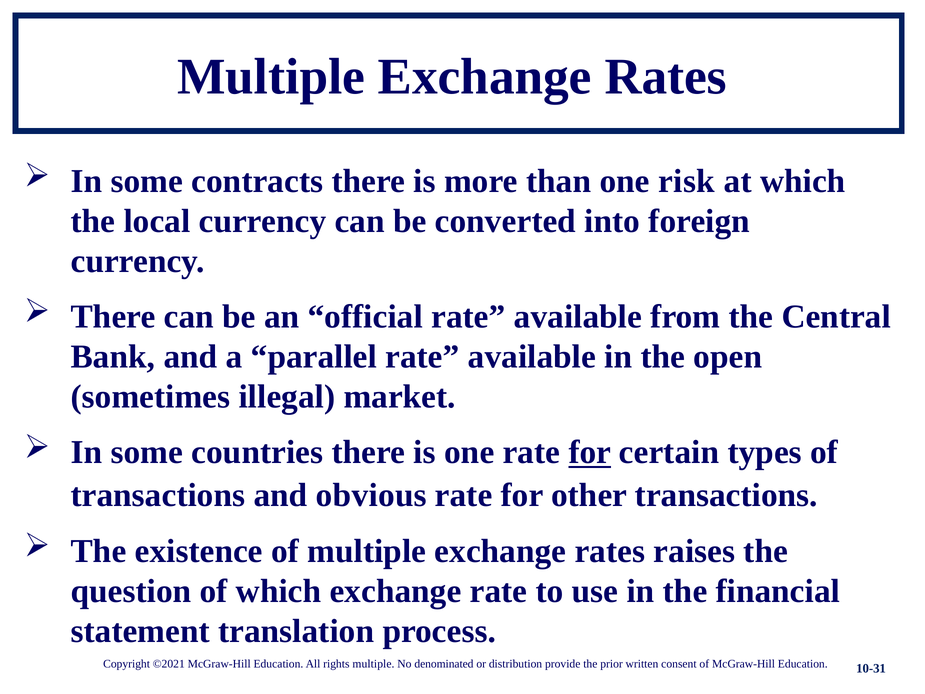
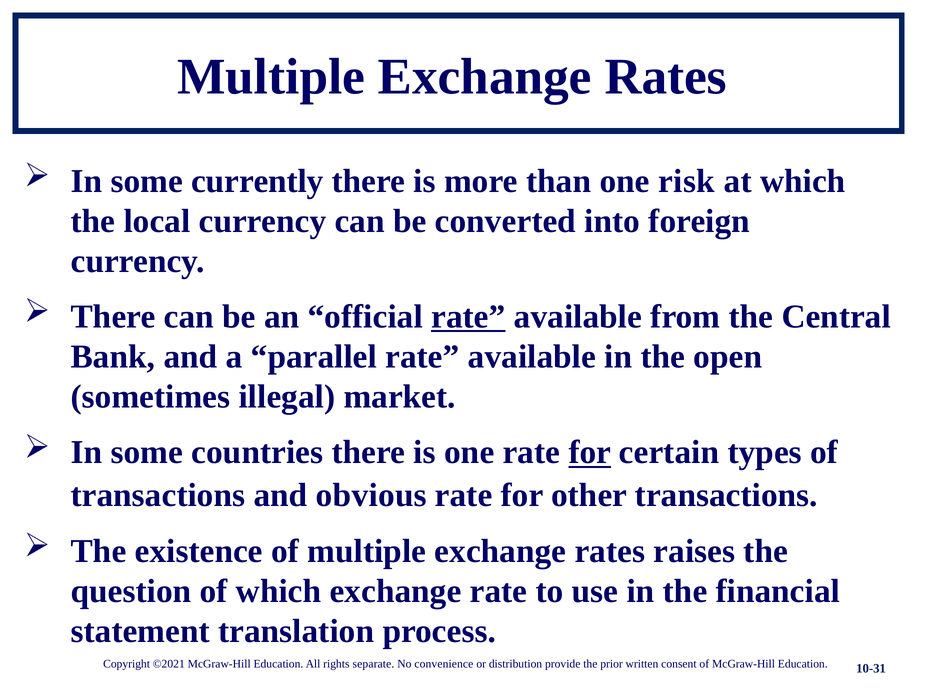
contracts: contracts -> currently (257, 181)
rate underline: none -> present (468, 317)
rights multiple: multiple -> separate (373, 664)
denominated: denominated -> convenience (444, 664)
